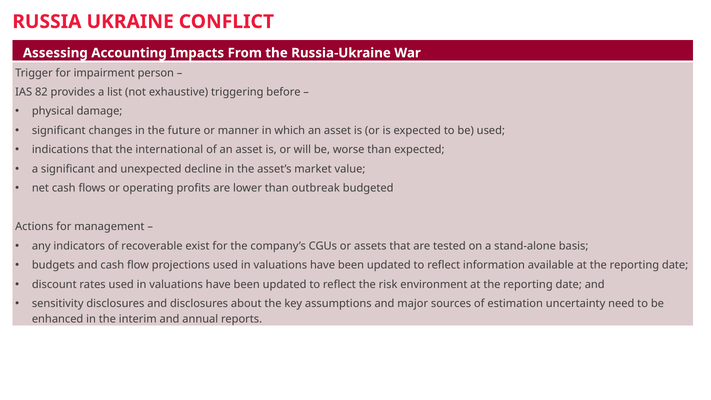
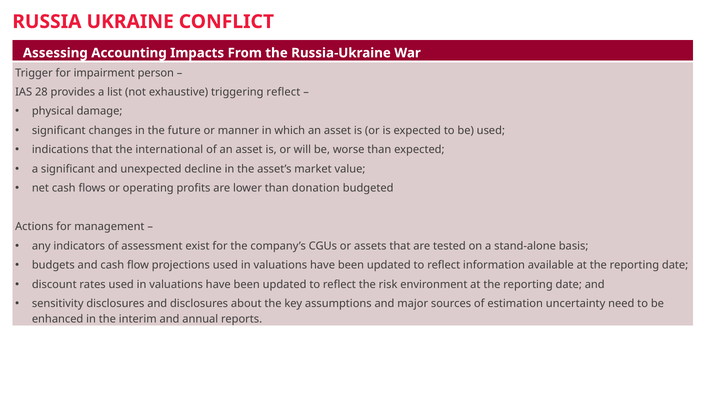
82: 82 -> 28 (41, 92)
triggering before: before -> reflect (283, 92)
outbreak: outbreak -> donation (316, 188)
recoverable: recoverable -> assessment (152, 246)
